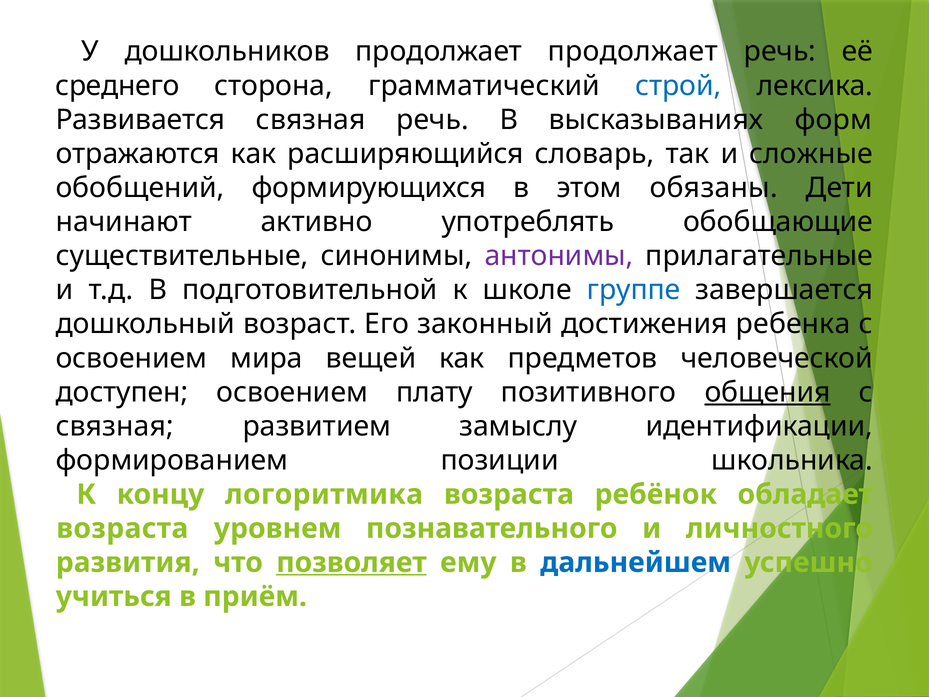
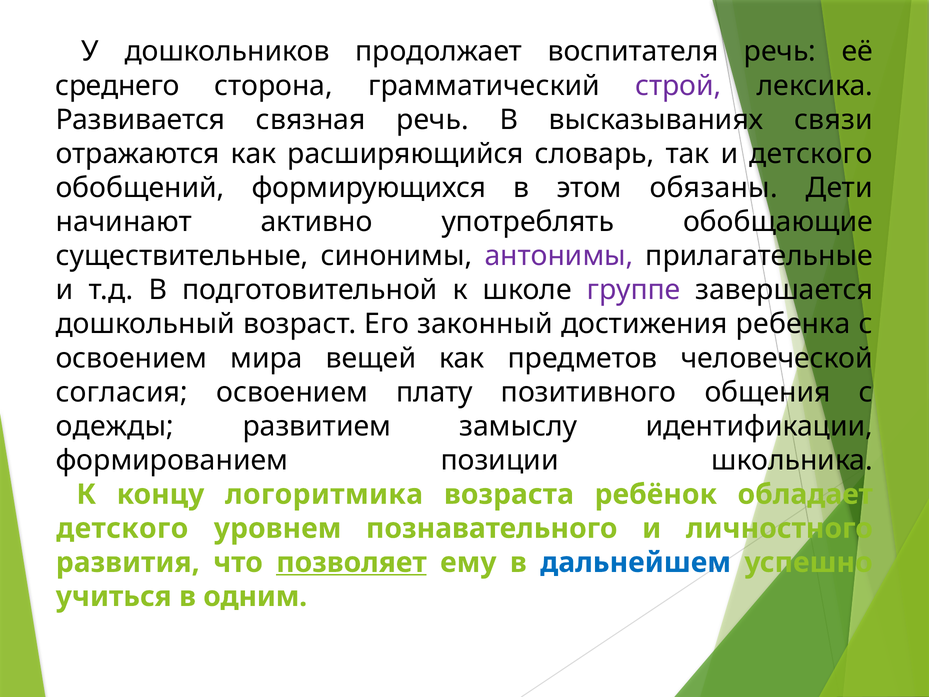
продолжает продолжает: продолжает -> воспитателя (633, 52)
строй colour: blue -> purple (678, 86)
форм: форм -> связи (833, 120)
и сложные: сложные -> детского (811, 154)
группе colour: blue -> purple (634, 290)
доступен: доступен -> согласия (122, 392)
общения underline: present -> none (768, 392)
связная: связная -> одежды (115, 426)
возраста: возраста -> детского (122, 528)
приём: приём -> одним (255, 596)
